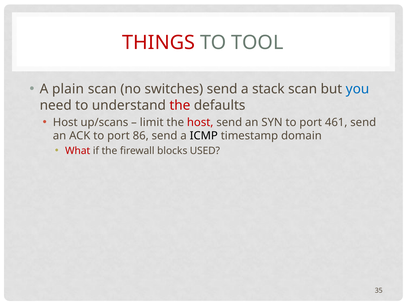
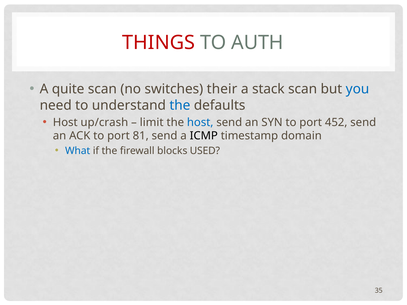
TOOL: TOOL -> AUTH (257, 43)
plain: plain -> quite (68, 89)
switches send: send -> their (222, 89)
the colour: red -> blue (180, 105)
up/scans: up/scans -> up/crash (104, 122)
host colour: red -> blue (200, 122)
461: 461 -> 452 (336, 122)
86: 86 -> 81 (141, 136)
What colour: red -> blue (78, 151)
